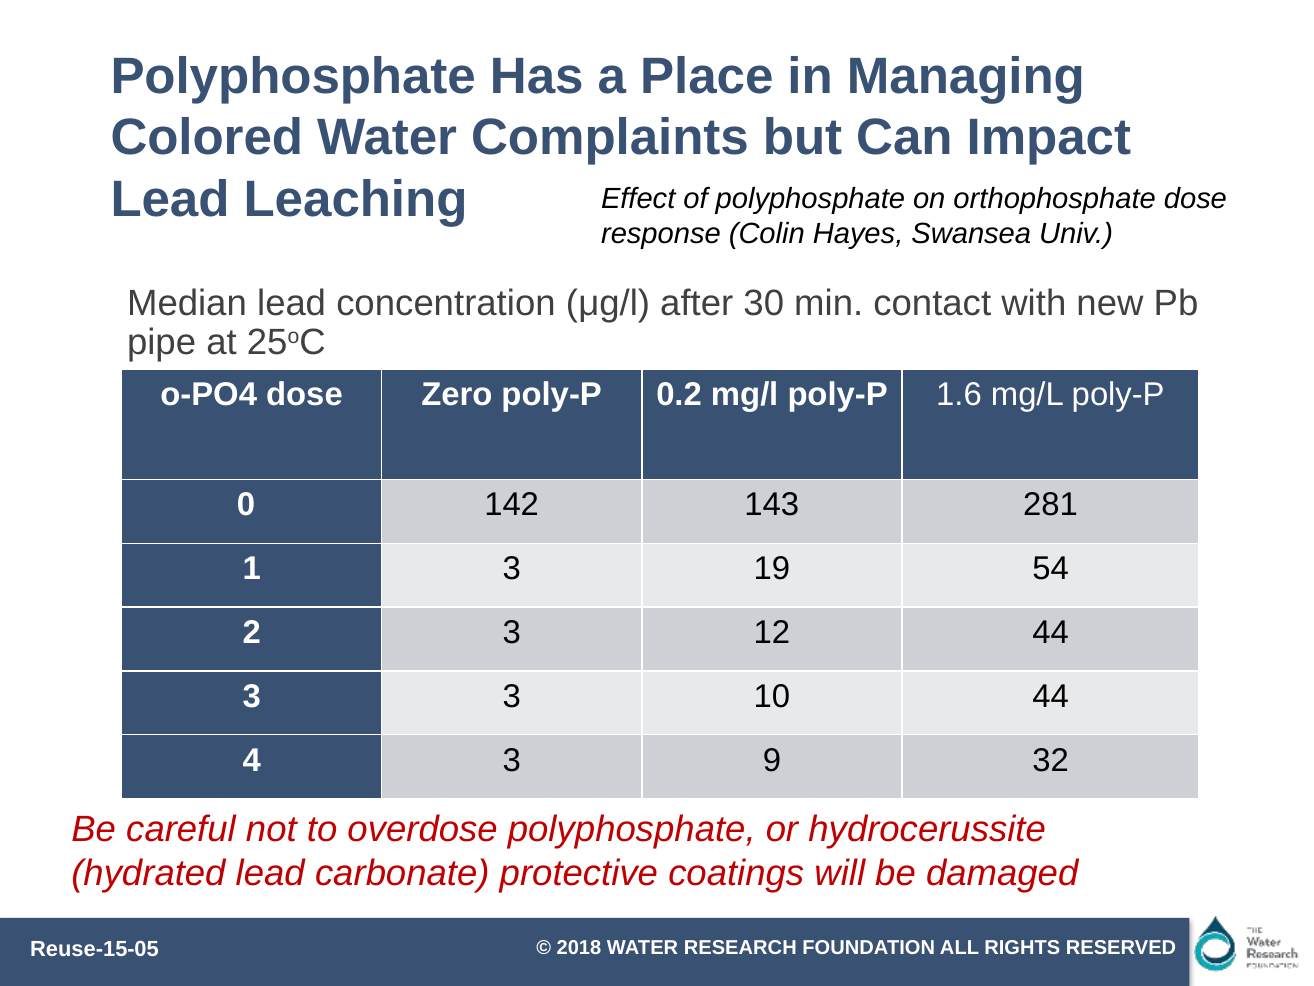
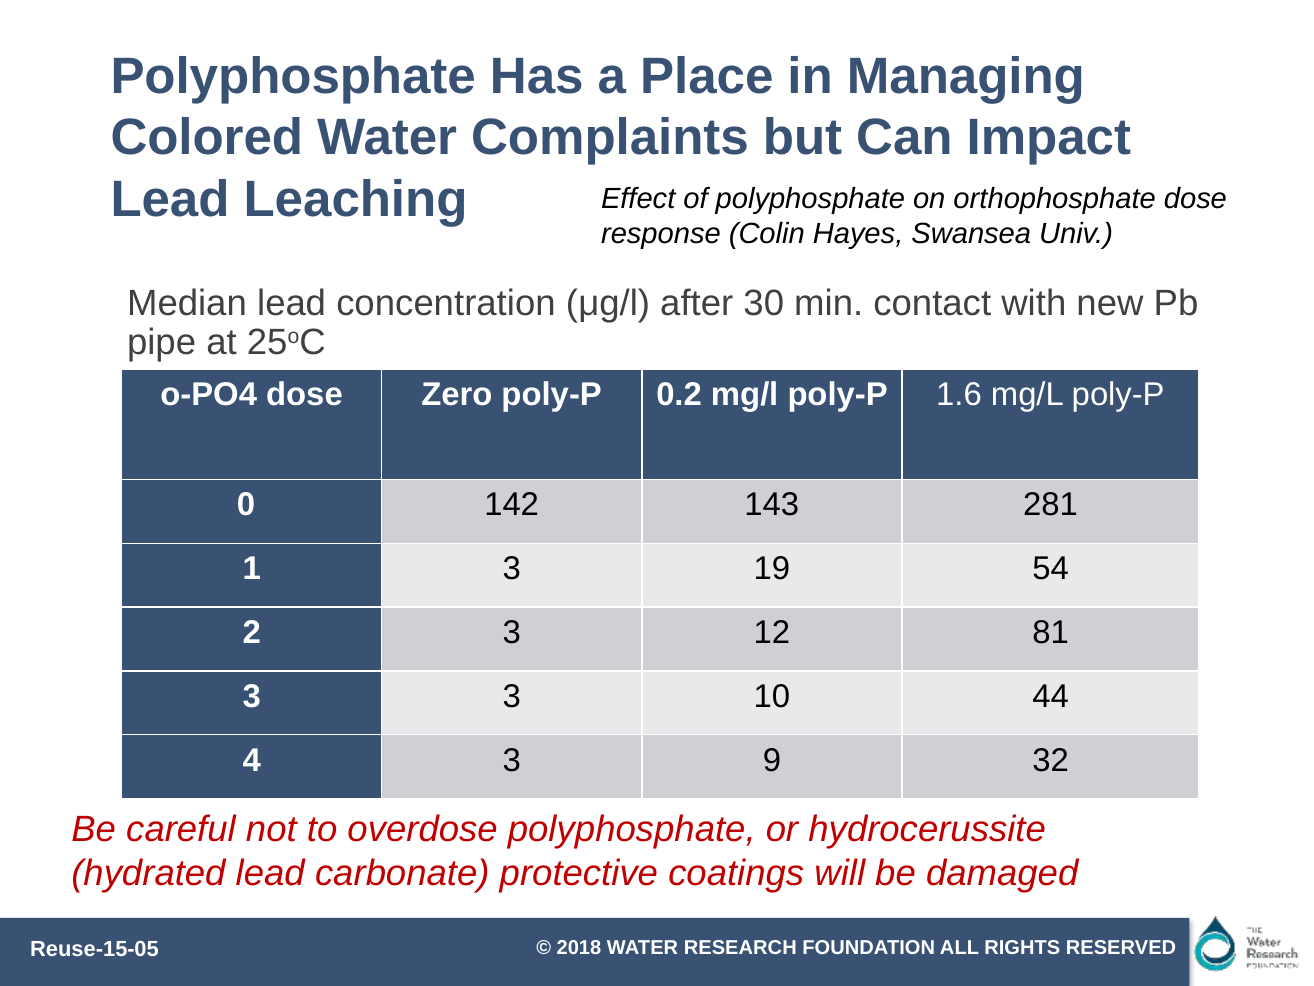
12 44: 44 -> 81 (1051, 632)
